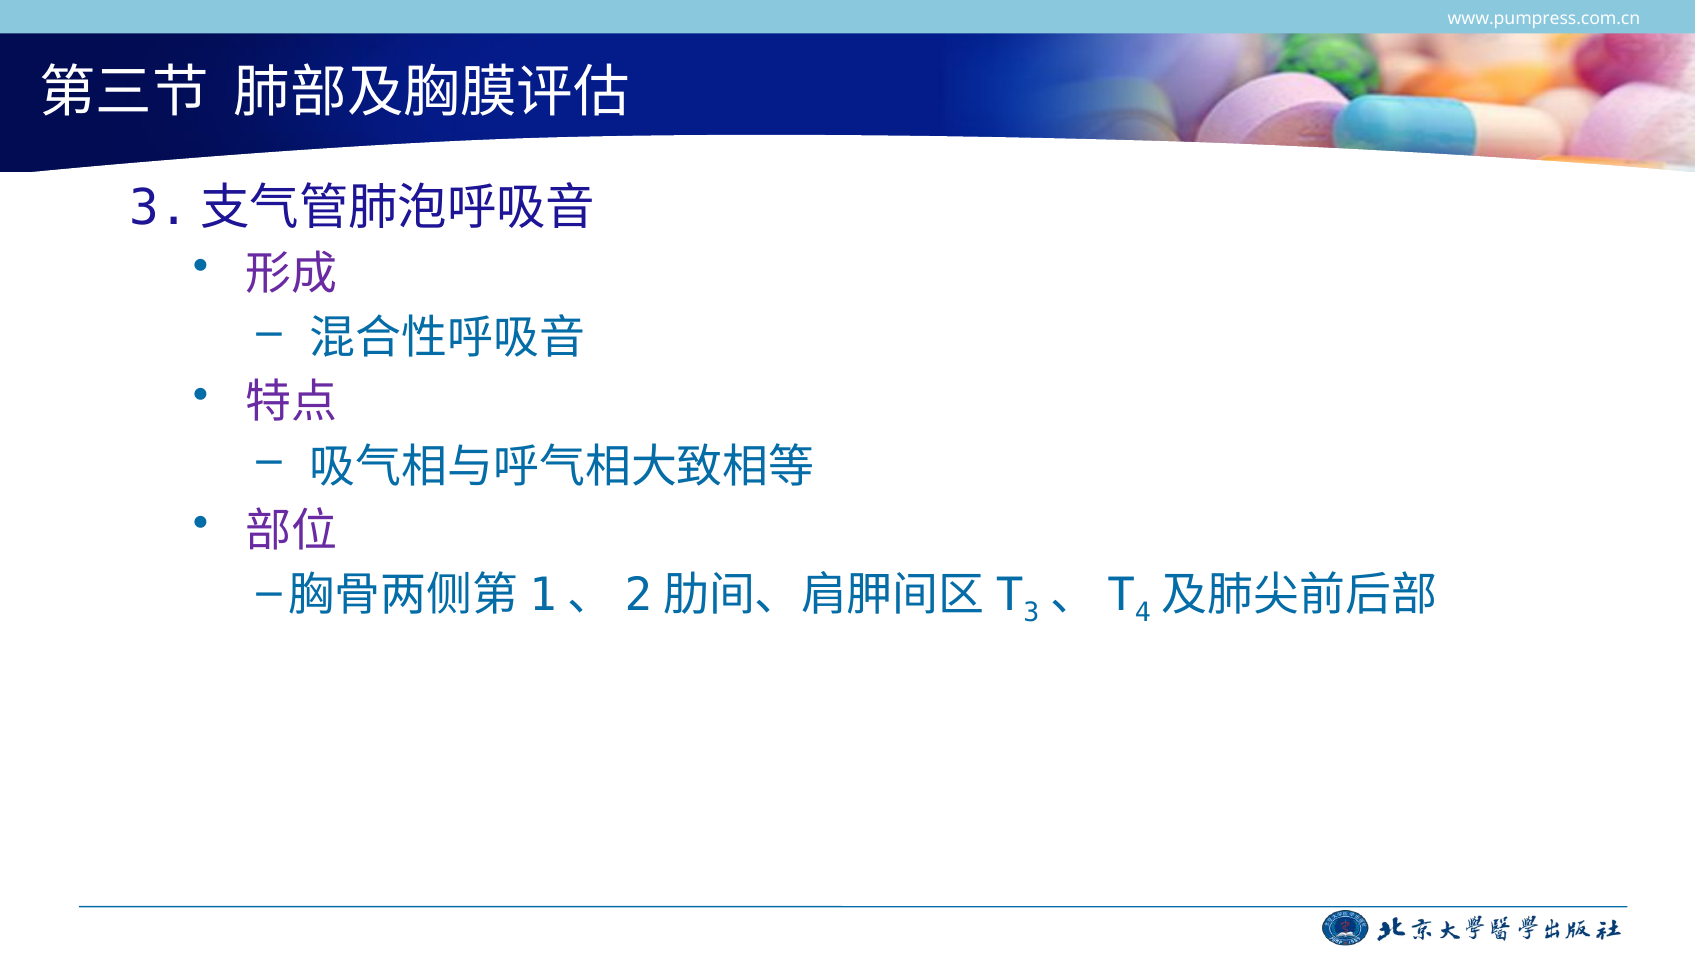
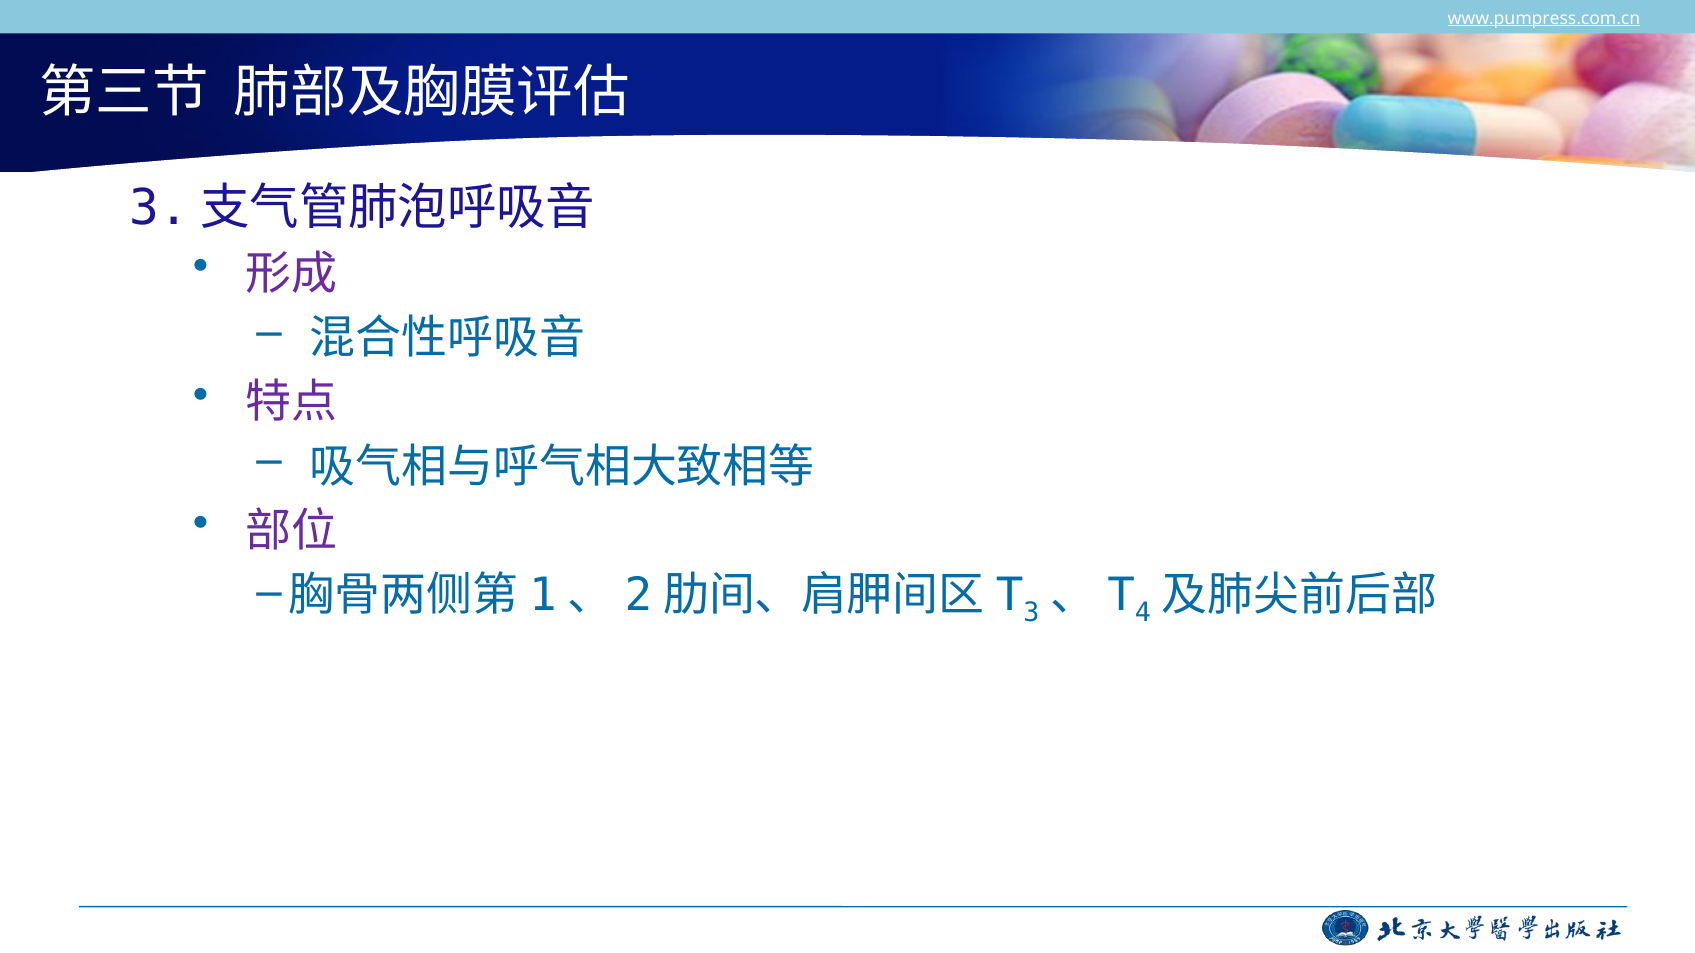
www.pumpress.com.cn underline: none -> present (1544, 18)
